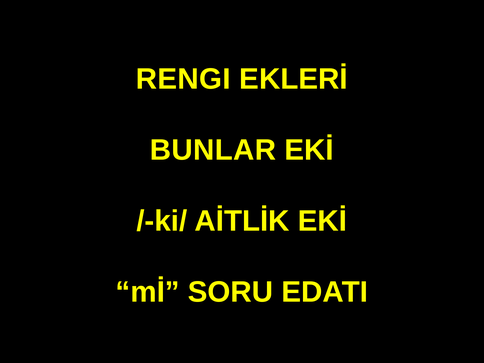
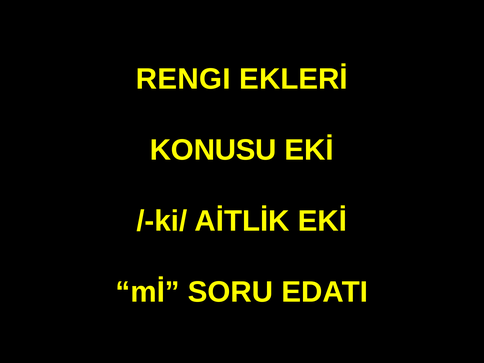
BUNLAR: BUNLAR -> KONUSU (213, 150)
